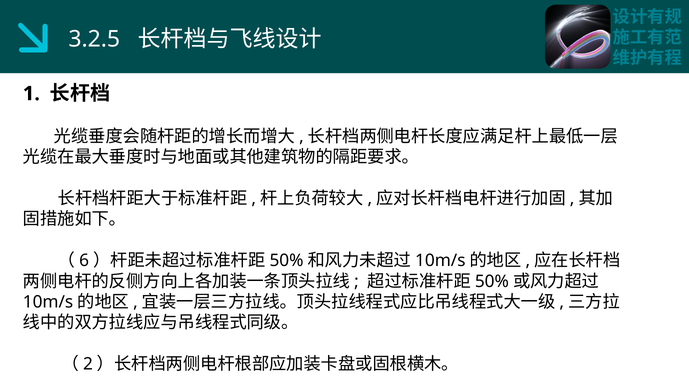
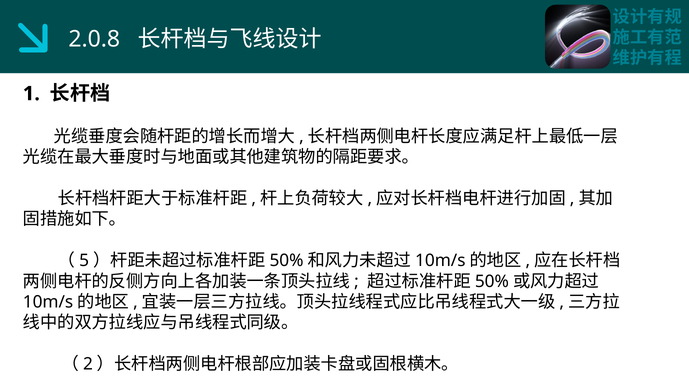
3.2.5: 3.2.5 -> 2.0.8 (94, 39)
6: 6 -> 5 (84, 260)
